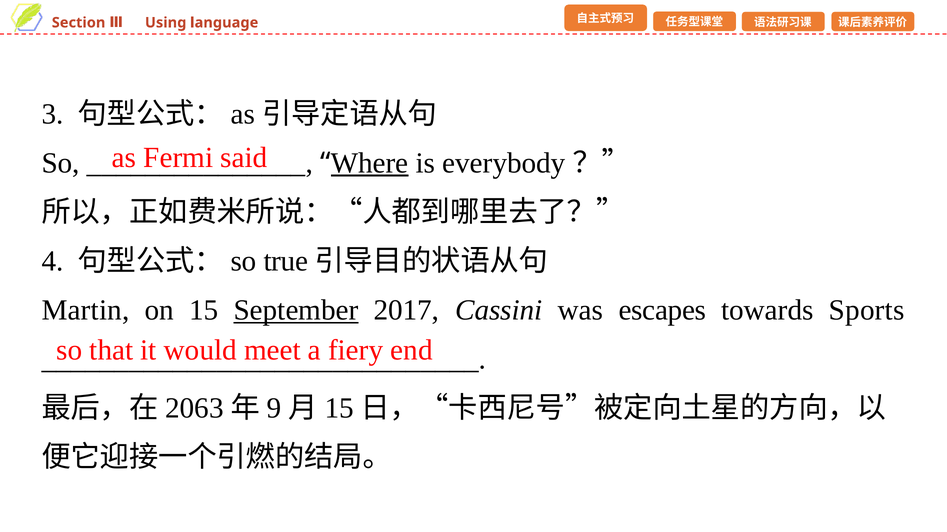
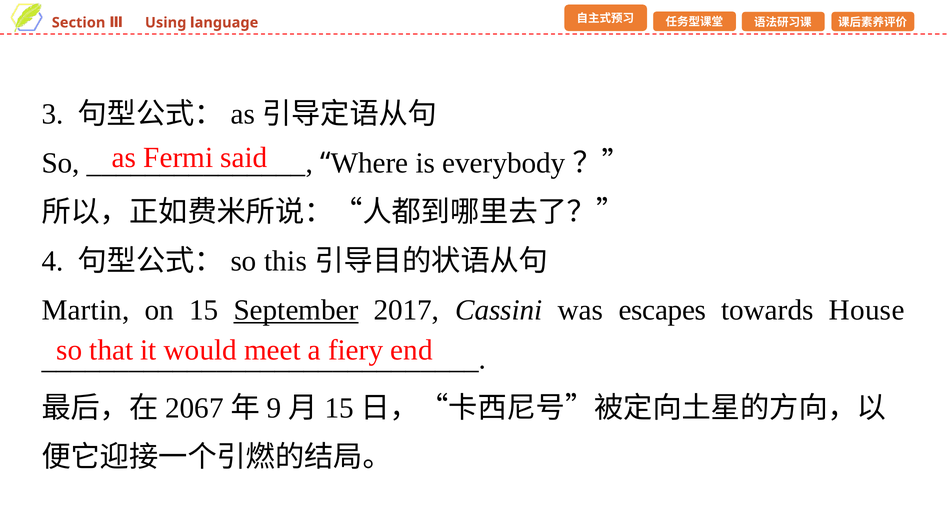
Where underline: present -> none (370, 163)
true: true -> this (286, 261)
Sports: Sports -> House (867, 310)
2063: 2063 -> 2067 (194, 409)
